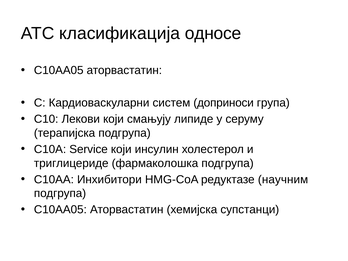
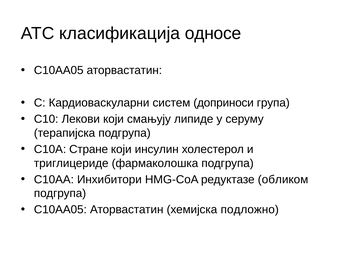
Service: Service -> Стране (89, 149)
научним: научним -> обликом (283, 179)
супстанци: супстанци -> подложно (250, 210)
